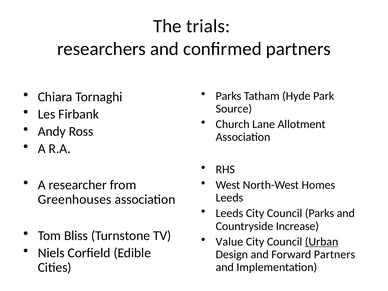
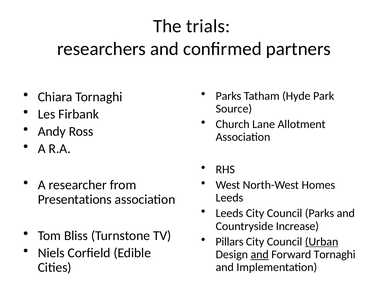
Greenhouses: Greenhouses -> Presentations (75, 199)
Value: Value -> Pillars (230, 242)
and underline: none -> present (260, 254)
Forward Partners: Partners -> Tornaghi (335, 254)
